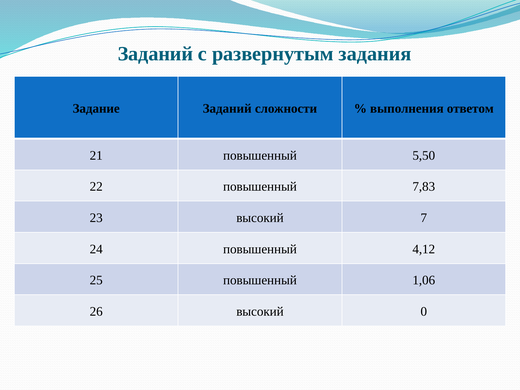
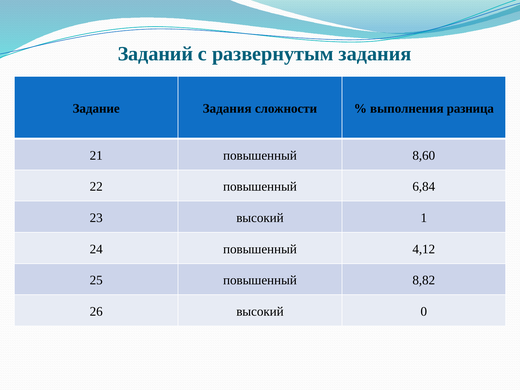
Задание Заданий: Заданий -> Задания (227, 109)
ответом: ответом -> разница (470, 109)
5,50: 5,50 -> 8,60 (424, 155)
7,83: 7,83 -> 6,84 (424, 187)
7: 7 -> 1 (424, 218)
1,06: 1,06 -> 8,82 (424, 280)
